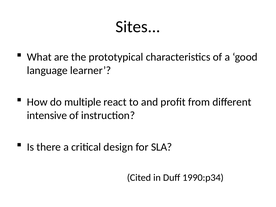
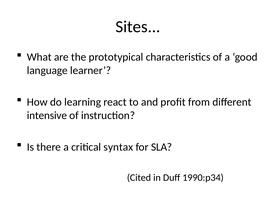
multiple: multiple -> learning (83, 102)
design: design -> syntax (118, 147)
